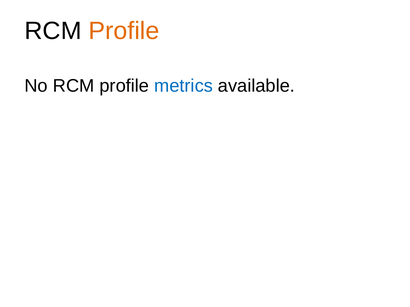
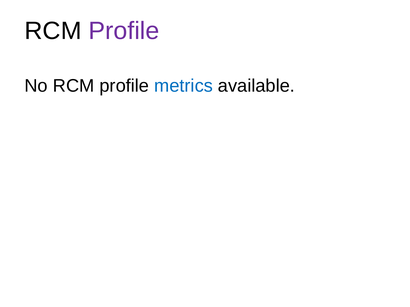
Profile colour: orange -> purple (124, 31)
